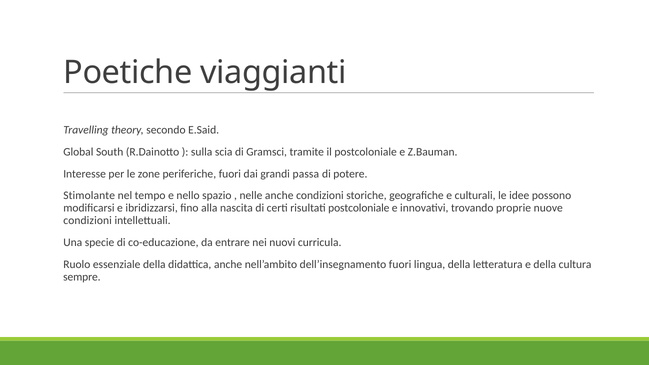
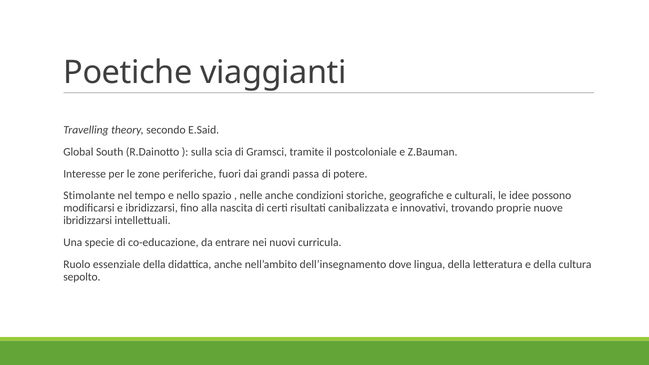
risultati postcoloniale: postcoloniale -> canibalizzata (359, 208)
condizioni: condizioni -> ibridizzarsi (88, 221)
dell’insegnamento fuori: fuori -> dove (400, 264)
sempre: sempre -> sepolto (82, 277)
